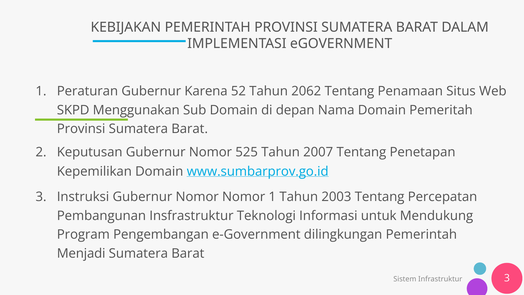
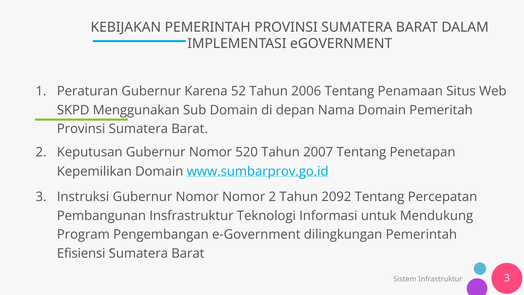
2062: 2062 -> 2006 (306, 91)
525: 525 -> 520 (247, 152)
Nomor 1: 1 -> 2 (272, 197)
2003: 2003 -> 2092 (336, 197)
Menjadi: Menjadi -> Efisiensi (81, 253)
